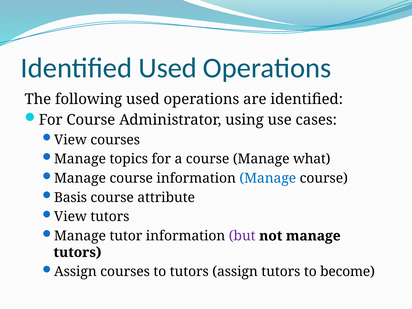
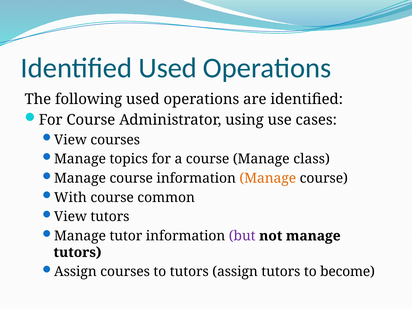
what: what -> class (312, 159)
Manage colour: blue -> orange (268, 178)
Basis: Basis -> With (70, 197)
attribute: attribute -> common (166, 197)
